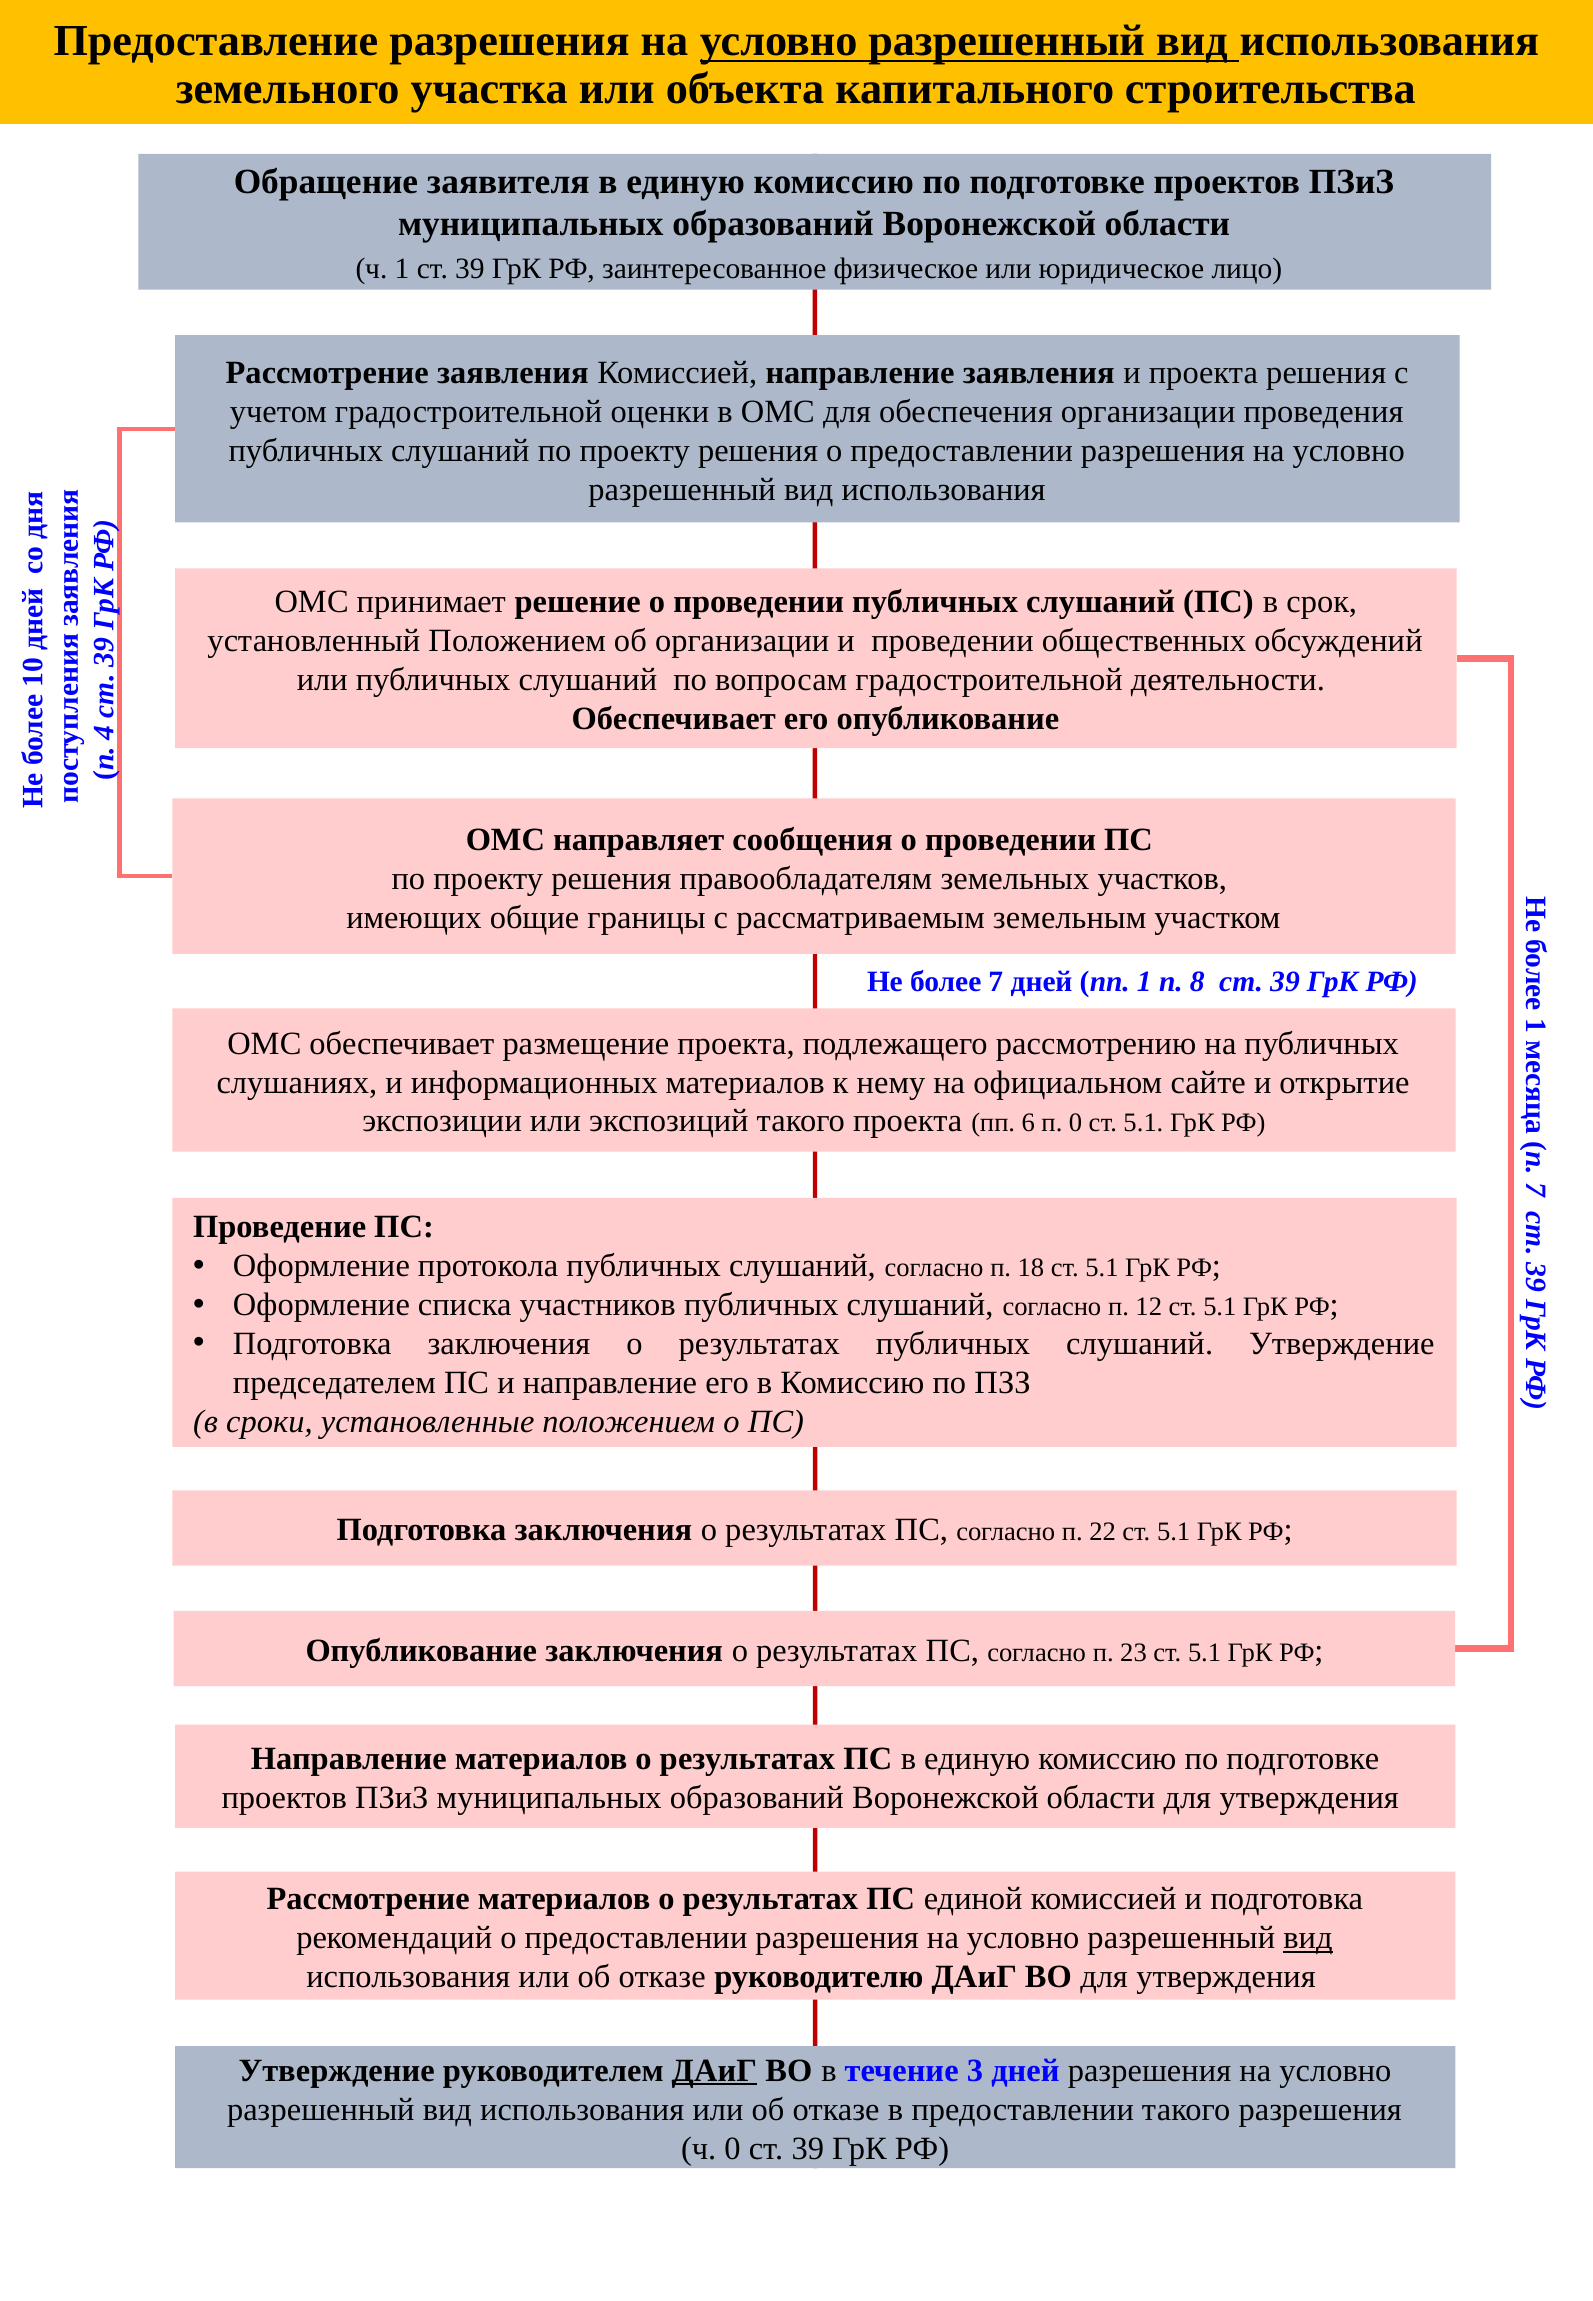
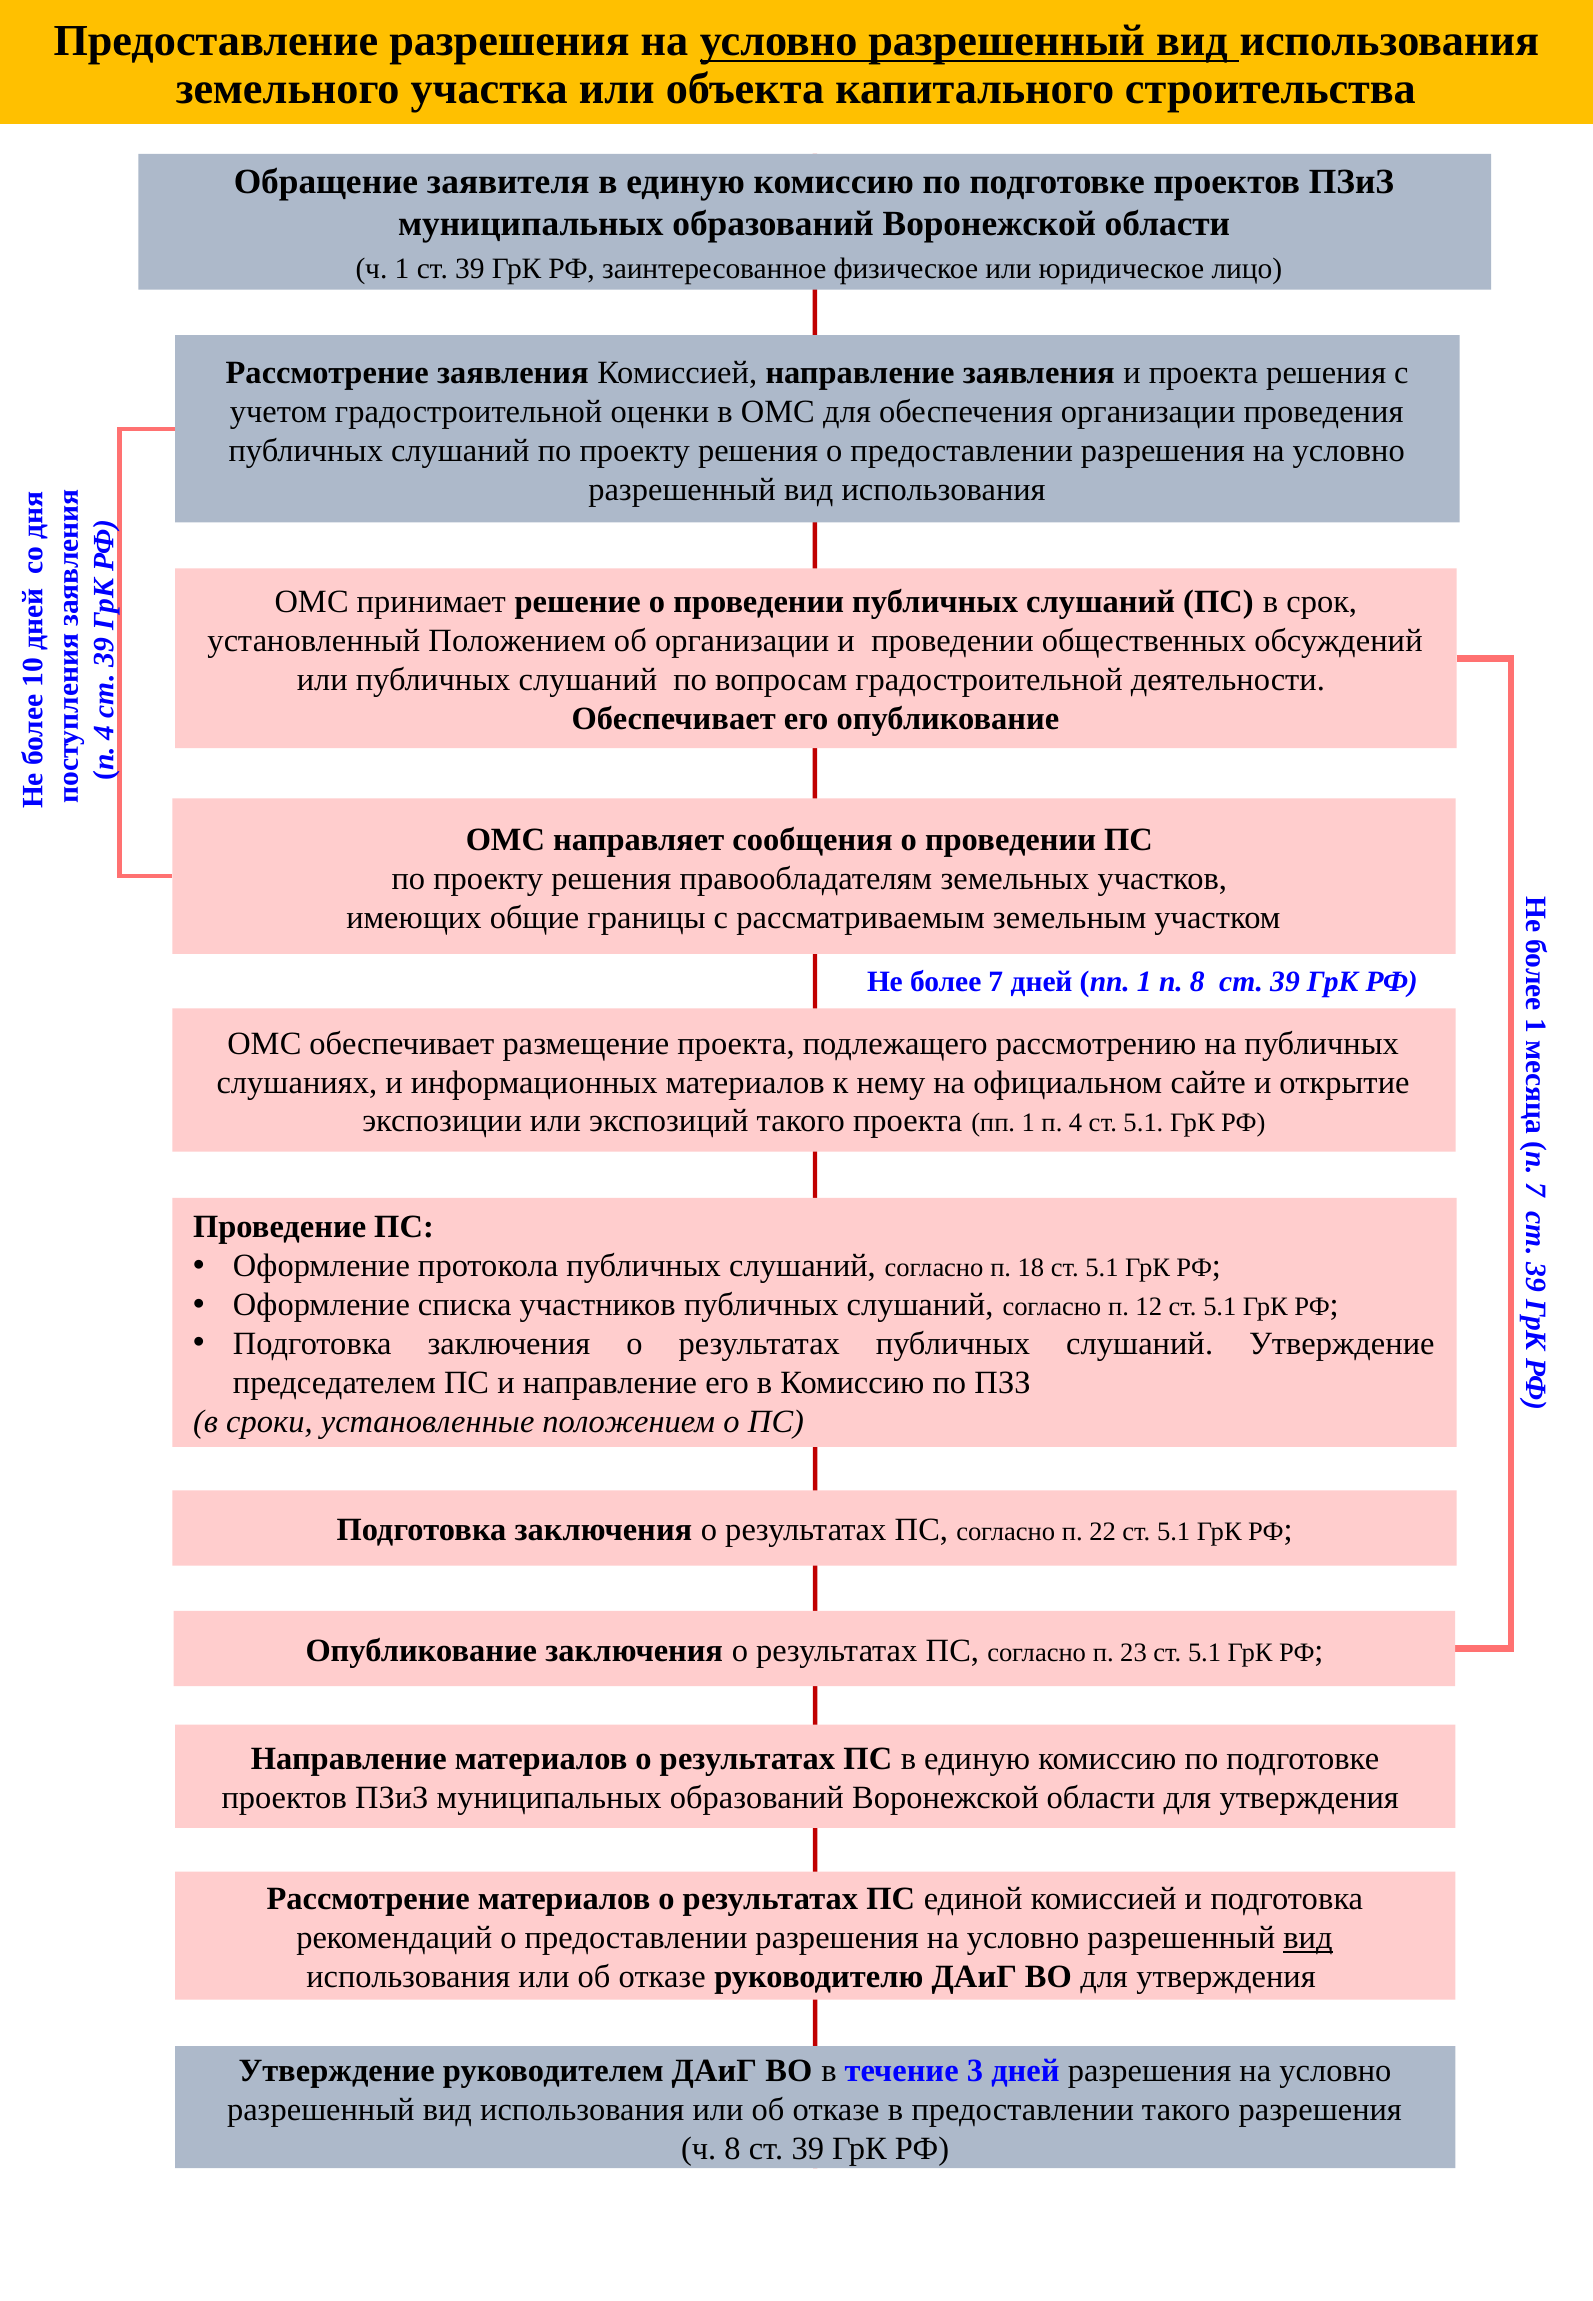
проекта пп 6: 6 -> 1 (1028, 1123)
п 0: 0 -> 4 (1076, 1123)
ДАиГ underline: present -> none (714, 2070)
ч 0: 0 -> 8 (732, 2148)
